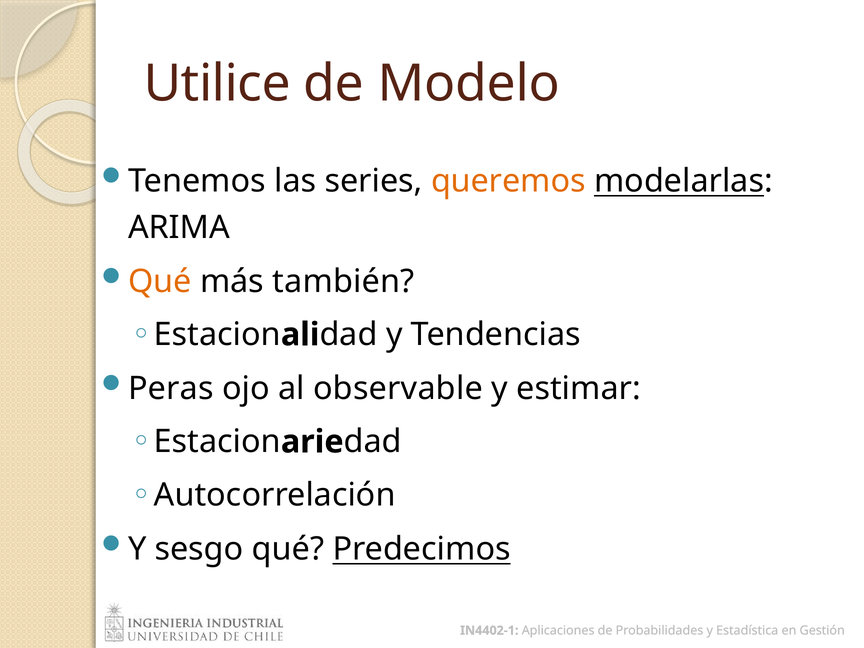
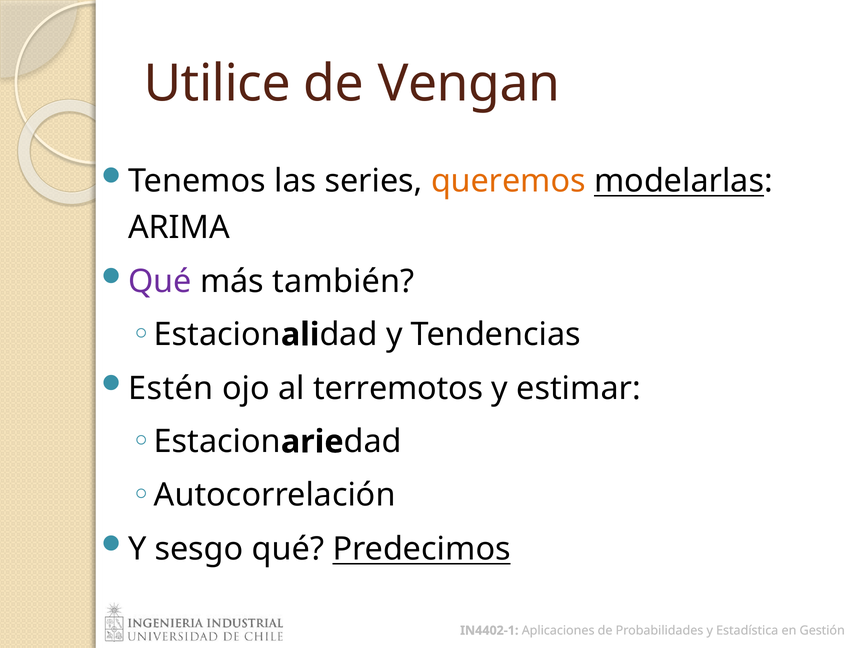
Modelo: Modelo -> Vengan (469, 84)
Qué colour: orange -> purple (160, 281)
Peras: Peras -> Estén (171, 389)
observable: observable -> terremotos (398, 389)
